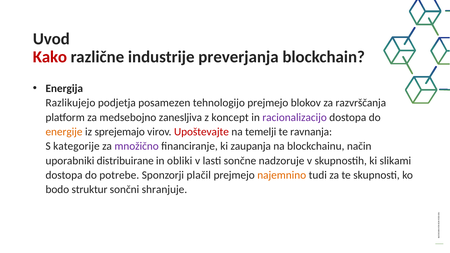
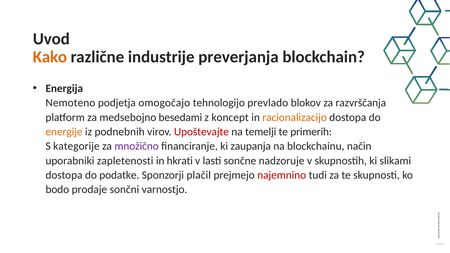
Kako colour: red -> orange (50, 57)
Razlikujejo: Razlikujejo -> Nemoteno (70, 103)
posamezen: posamezen -> omogočajo (164, 103)
tehnologijo prejmejo: prejmejo -> prevlado (268, 103)
zanesljiva: zanesljiva -> besedami (180, 117)
racionalizacijo colour: purple -> orange (295, 117)
sprejemajo: sprejemajo -> podnebnih (120, 132)
ravnanja: ravnanja -> primerih (311, 132)
distribuirane: distribuirane -> zapletenosti (125, 161)
obliki: obliki -> hkrati (180, 161)
potrebe: potrebe -> podatke (119, 175)
najemnino colour: orange -> red (282, 175)
struktur: struktur -> prodaje (89, 190)
shranjuje: shranjuje -> varnostjo (164, 190)
